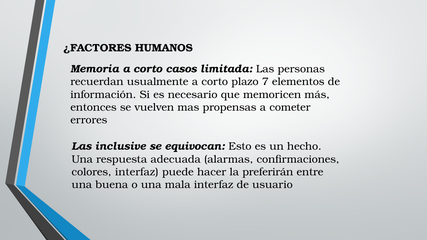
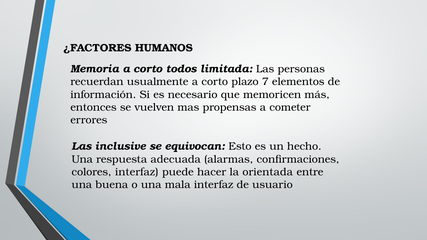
casos: casos -> todos (181, 69)
preferirán: preferirán -> orientada (268, 172)
